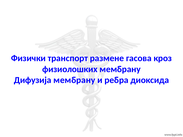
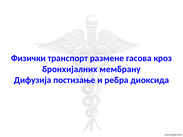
физиолошких: физиолошких -> бронхијалних (70, 69)
Дифузија мембрану: мембрану -> постизање (74, 80)
